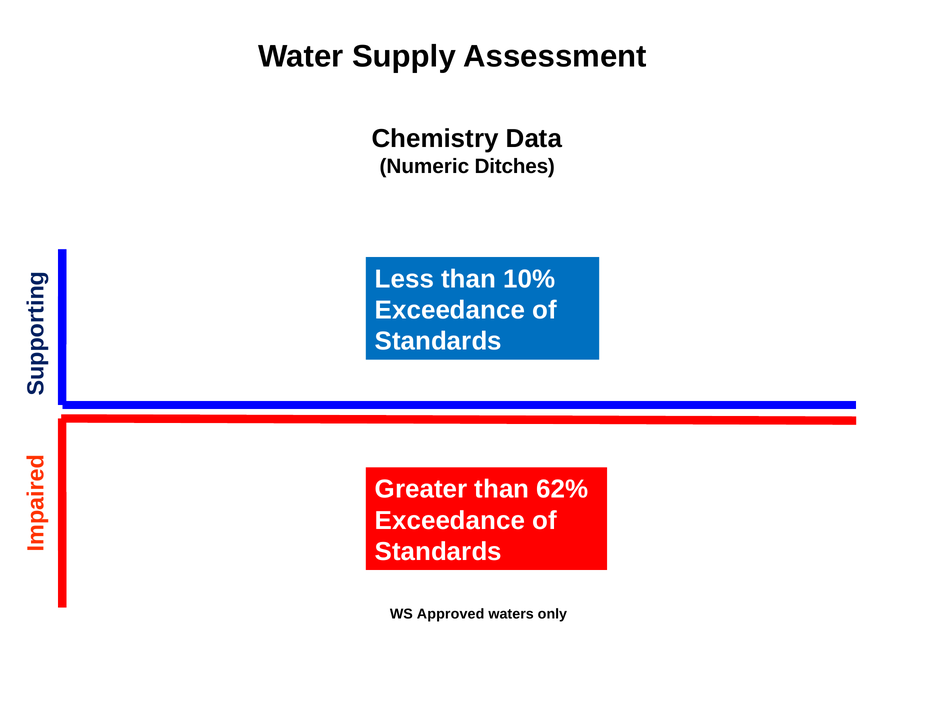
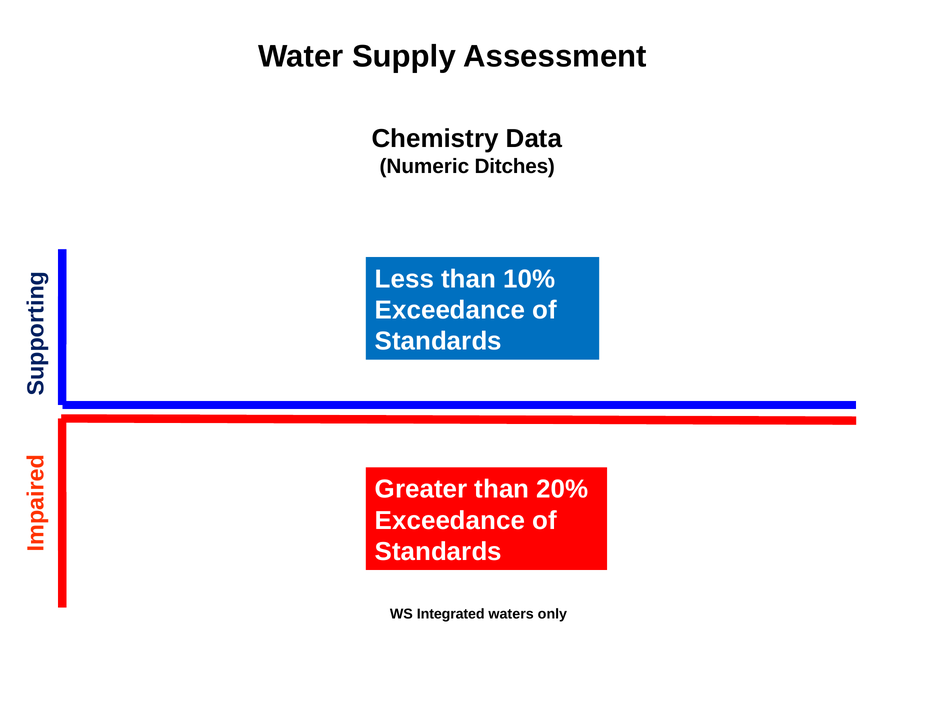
62%: 62% -> 20% (562, 489)
Approved: Approved -> Integrated (451, 613)
